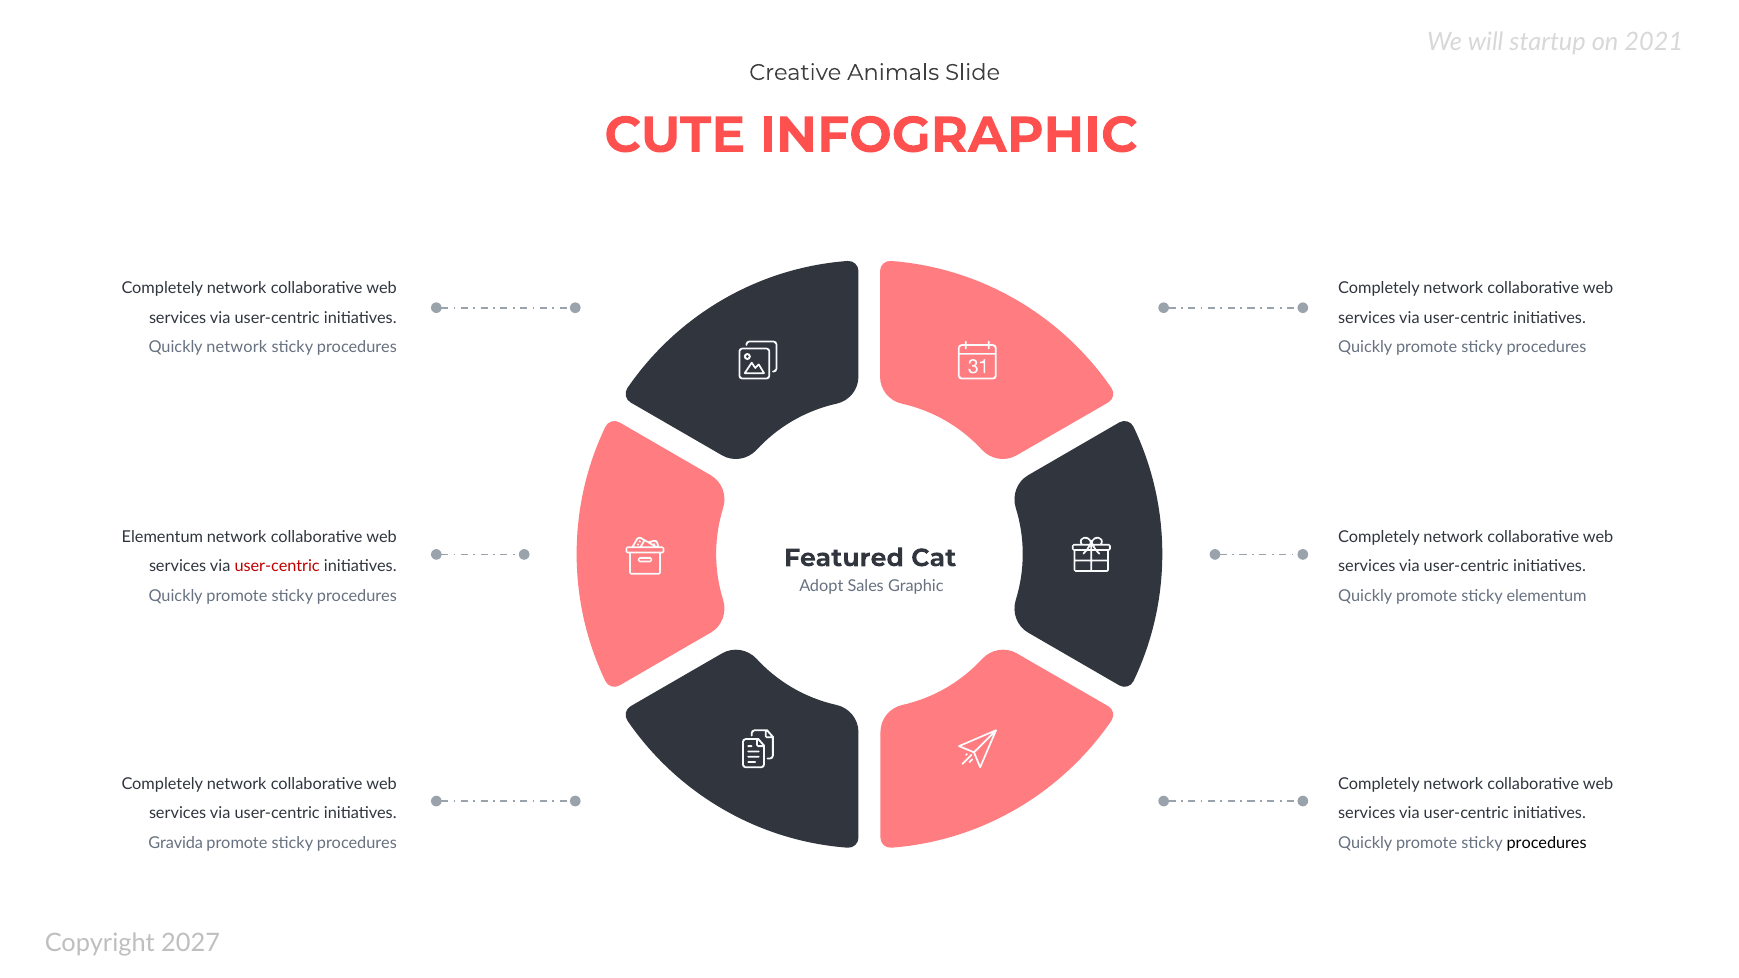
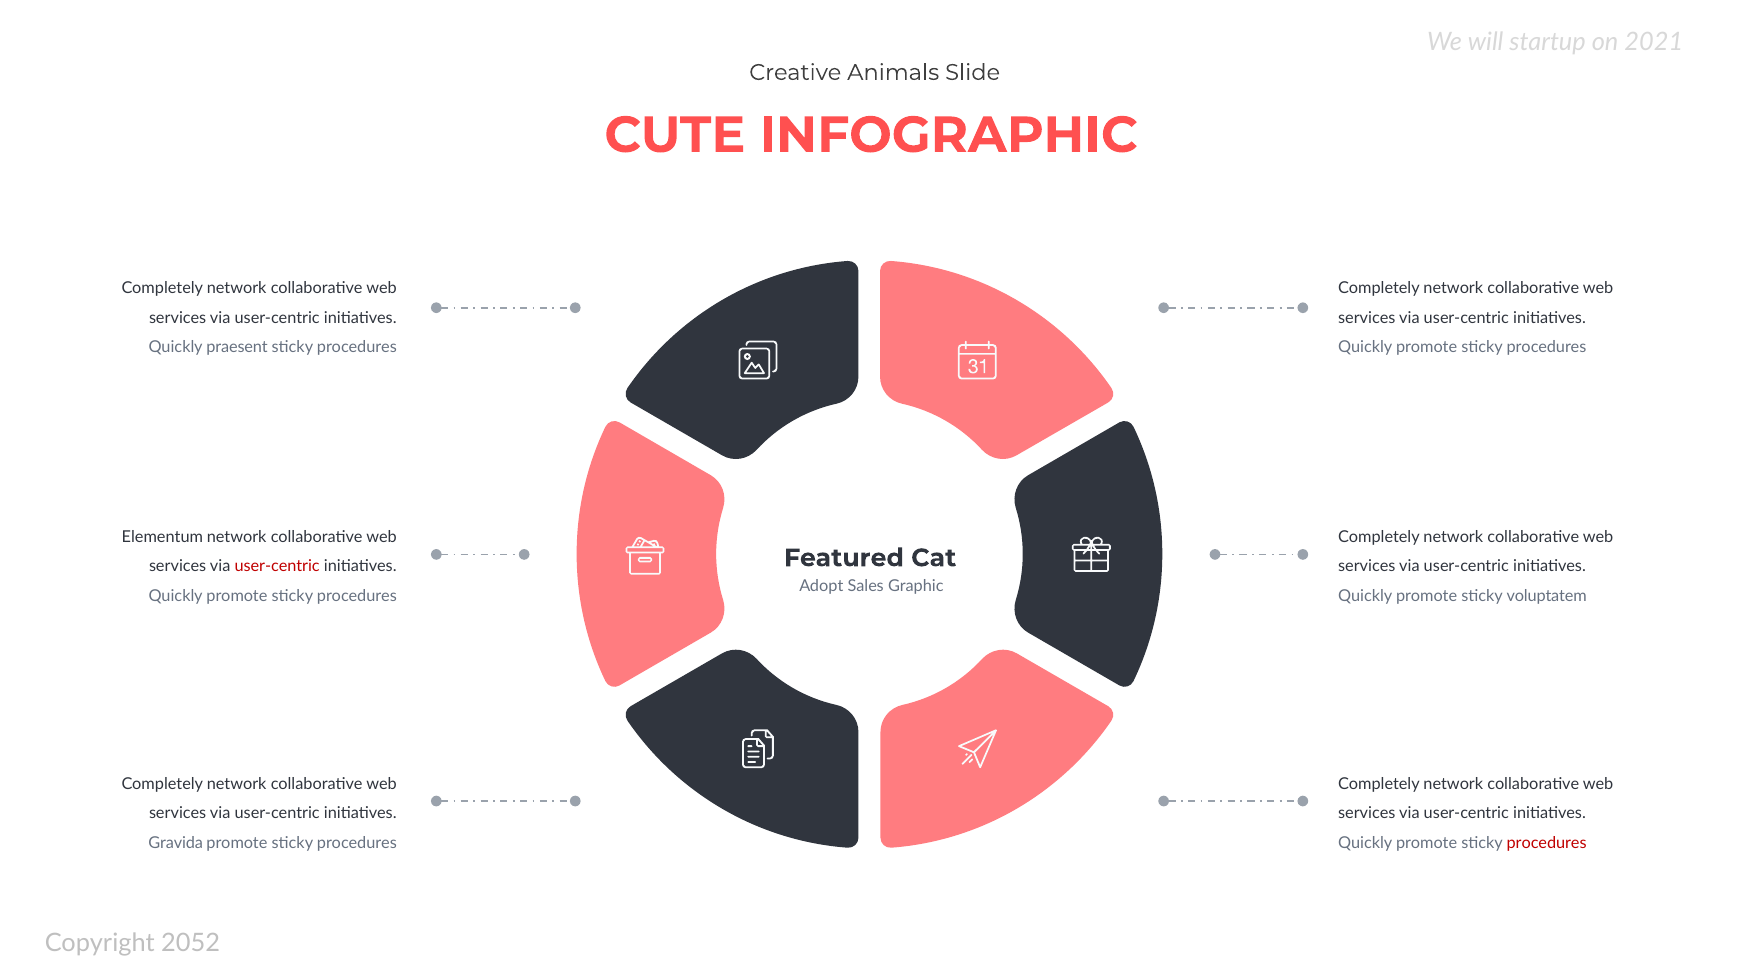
Quickly network: network -> praesent (237, 347)
sticky elementum: elementum -> voluptatem (1547, 596)
procedures colour: black -> red (1547, 843)
2027: 2027 -> 2052 (191, 944)
